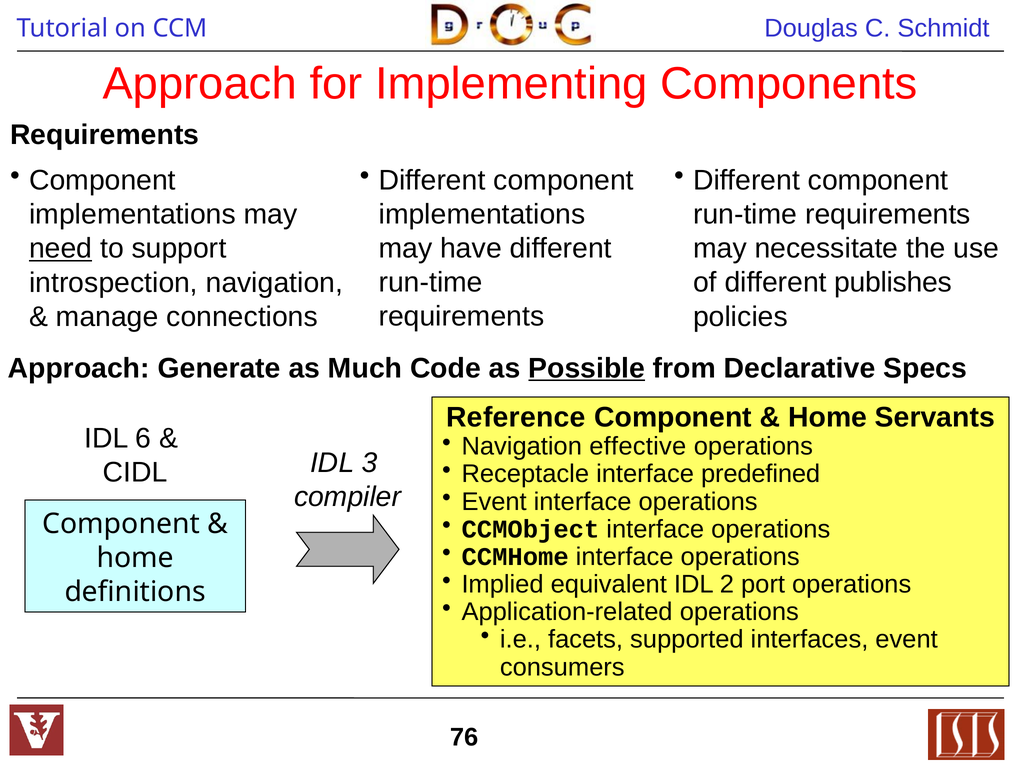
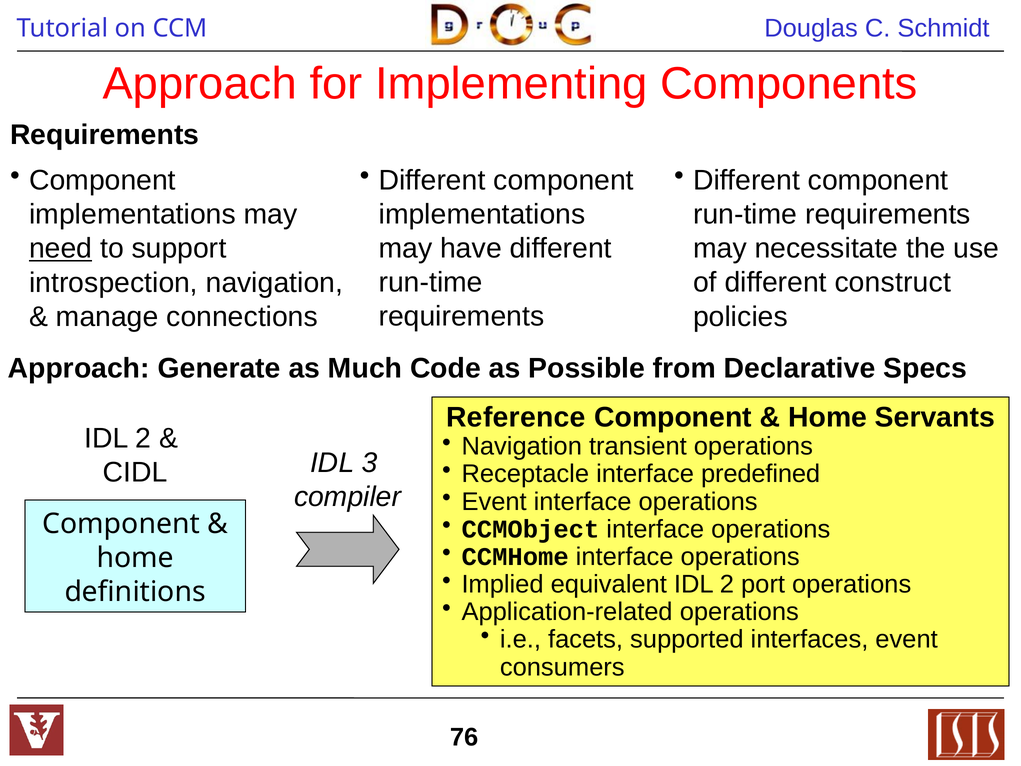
publishes: publishes -> construct (893, 283)
Possible underline: present -> none (587, 368)
6: 6 -> 2 (143, 438)
effective: effective -> transient (638, 446)
